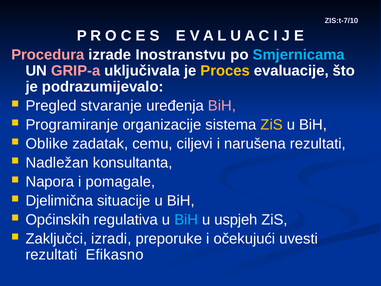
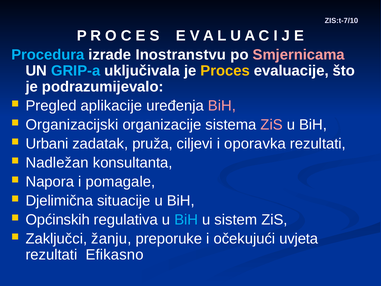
Procedura colour: pink -> light blue (48, 55)
Smjernicama colour: light blue -> pink (299, 55)
GRIP-a colour: pink -> light blue (76, 71)
stvaranje: stvaranje -> aplikacije (111, 106)
Programiranje: Programiranje -> Organizacijski (72, 125)
ZiS colour: yellow -> pink (272, 125)
Oblike: Oblike -> Urbani (47, 144)
cemu: cemu -> pruža (153, 144)
narušena: narušena -> oporavka (255, 144)
uspjeh: uspjeh -> sistem (236, 219)
izradi: izradi -> žanju (111, 238)
uvesti: uvesti -> uvjeta (299, 238)
